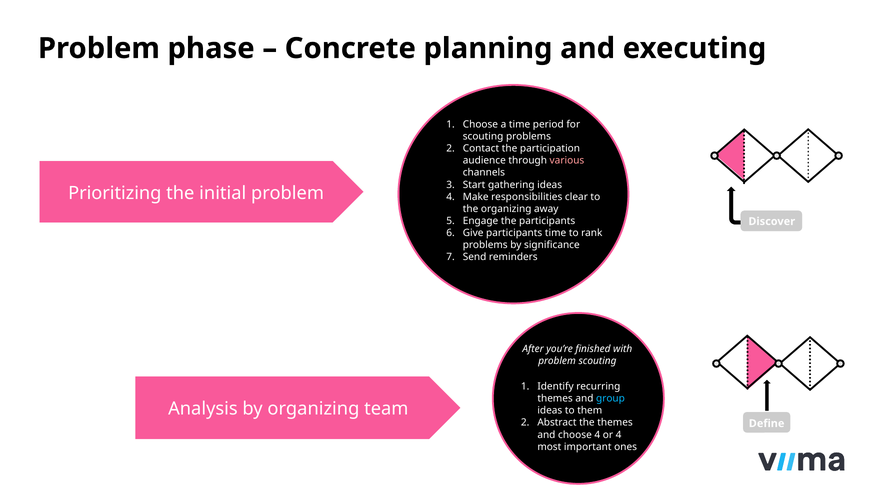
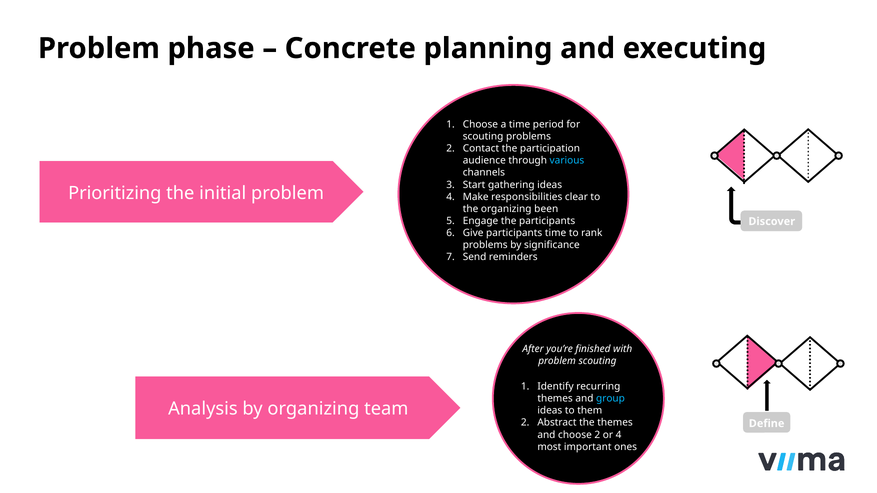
various colour: pink -> light blue (567, 161)
away: away -> been (546, 209)
choose 4: 4 -> 2 (597, 435)
